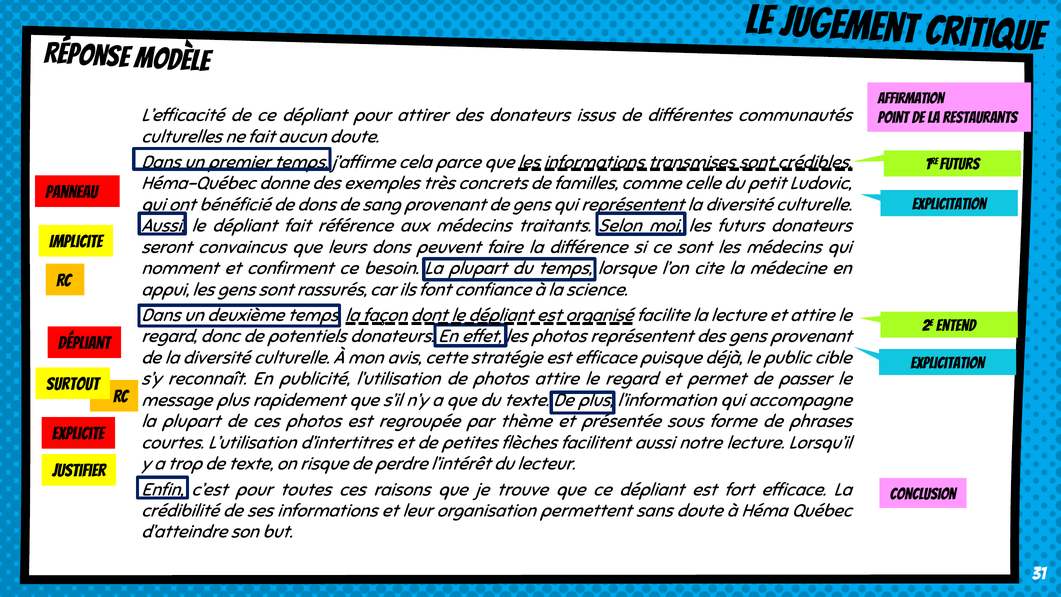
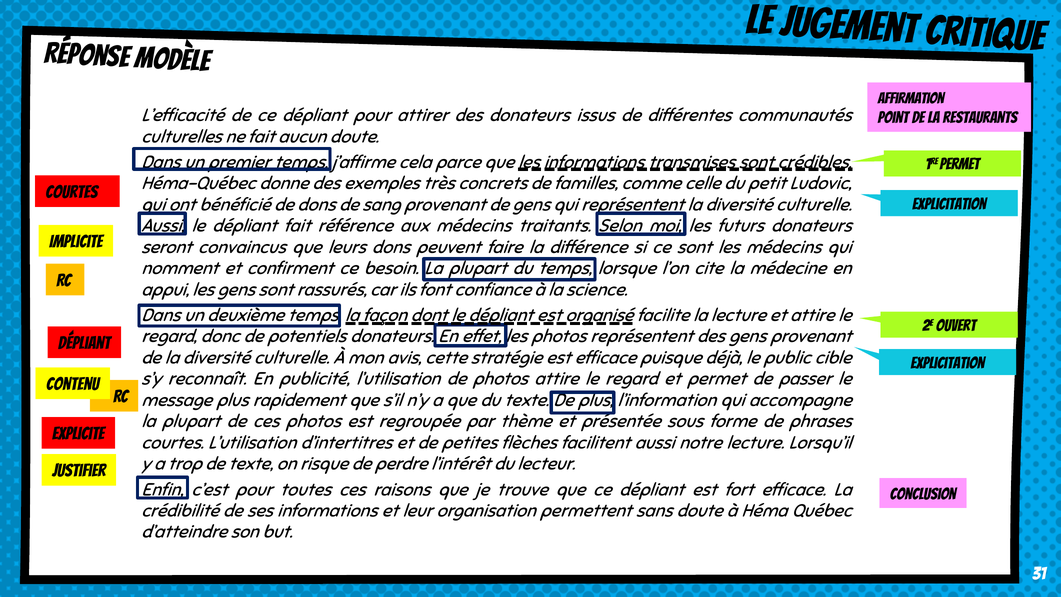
1re futurs: futurs -> permet (960, 164)
Panneau: Panneau -> Courtes (71, 192)
entend: entend -> ouvert (956, 326)
Surtout: Surtout -> Contenu (73, 384)
